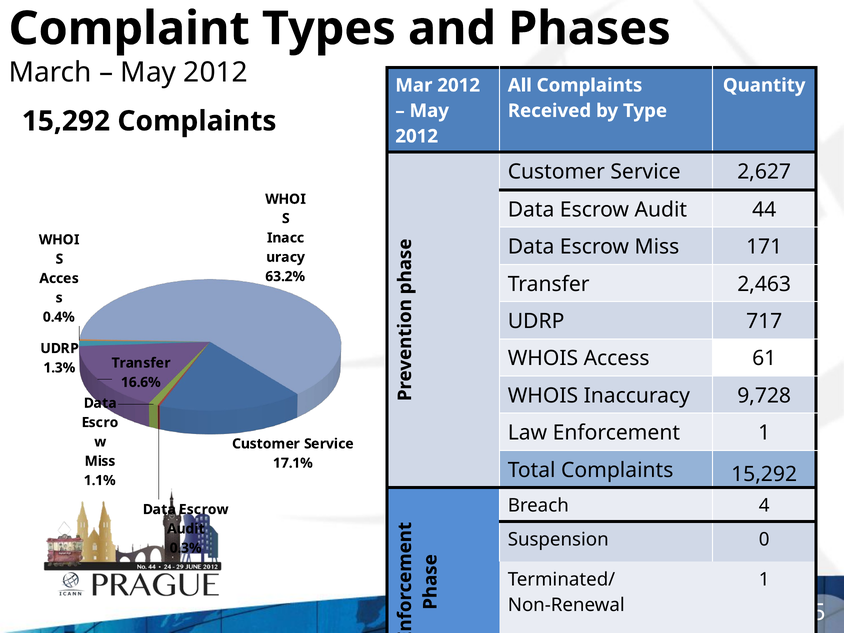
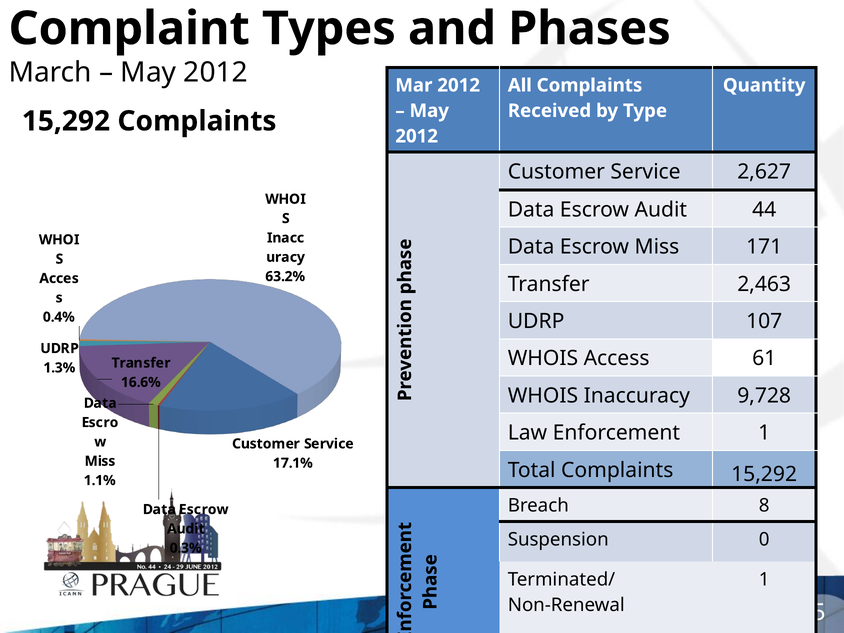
717: 717 -> 107 (764, 321)
4: 4 -> 8 (764, 505)
